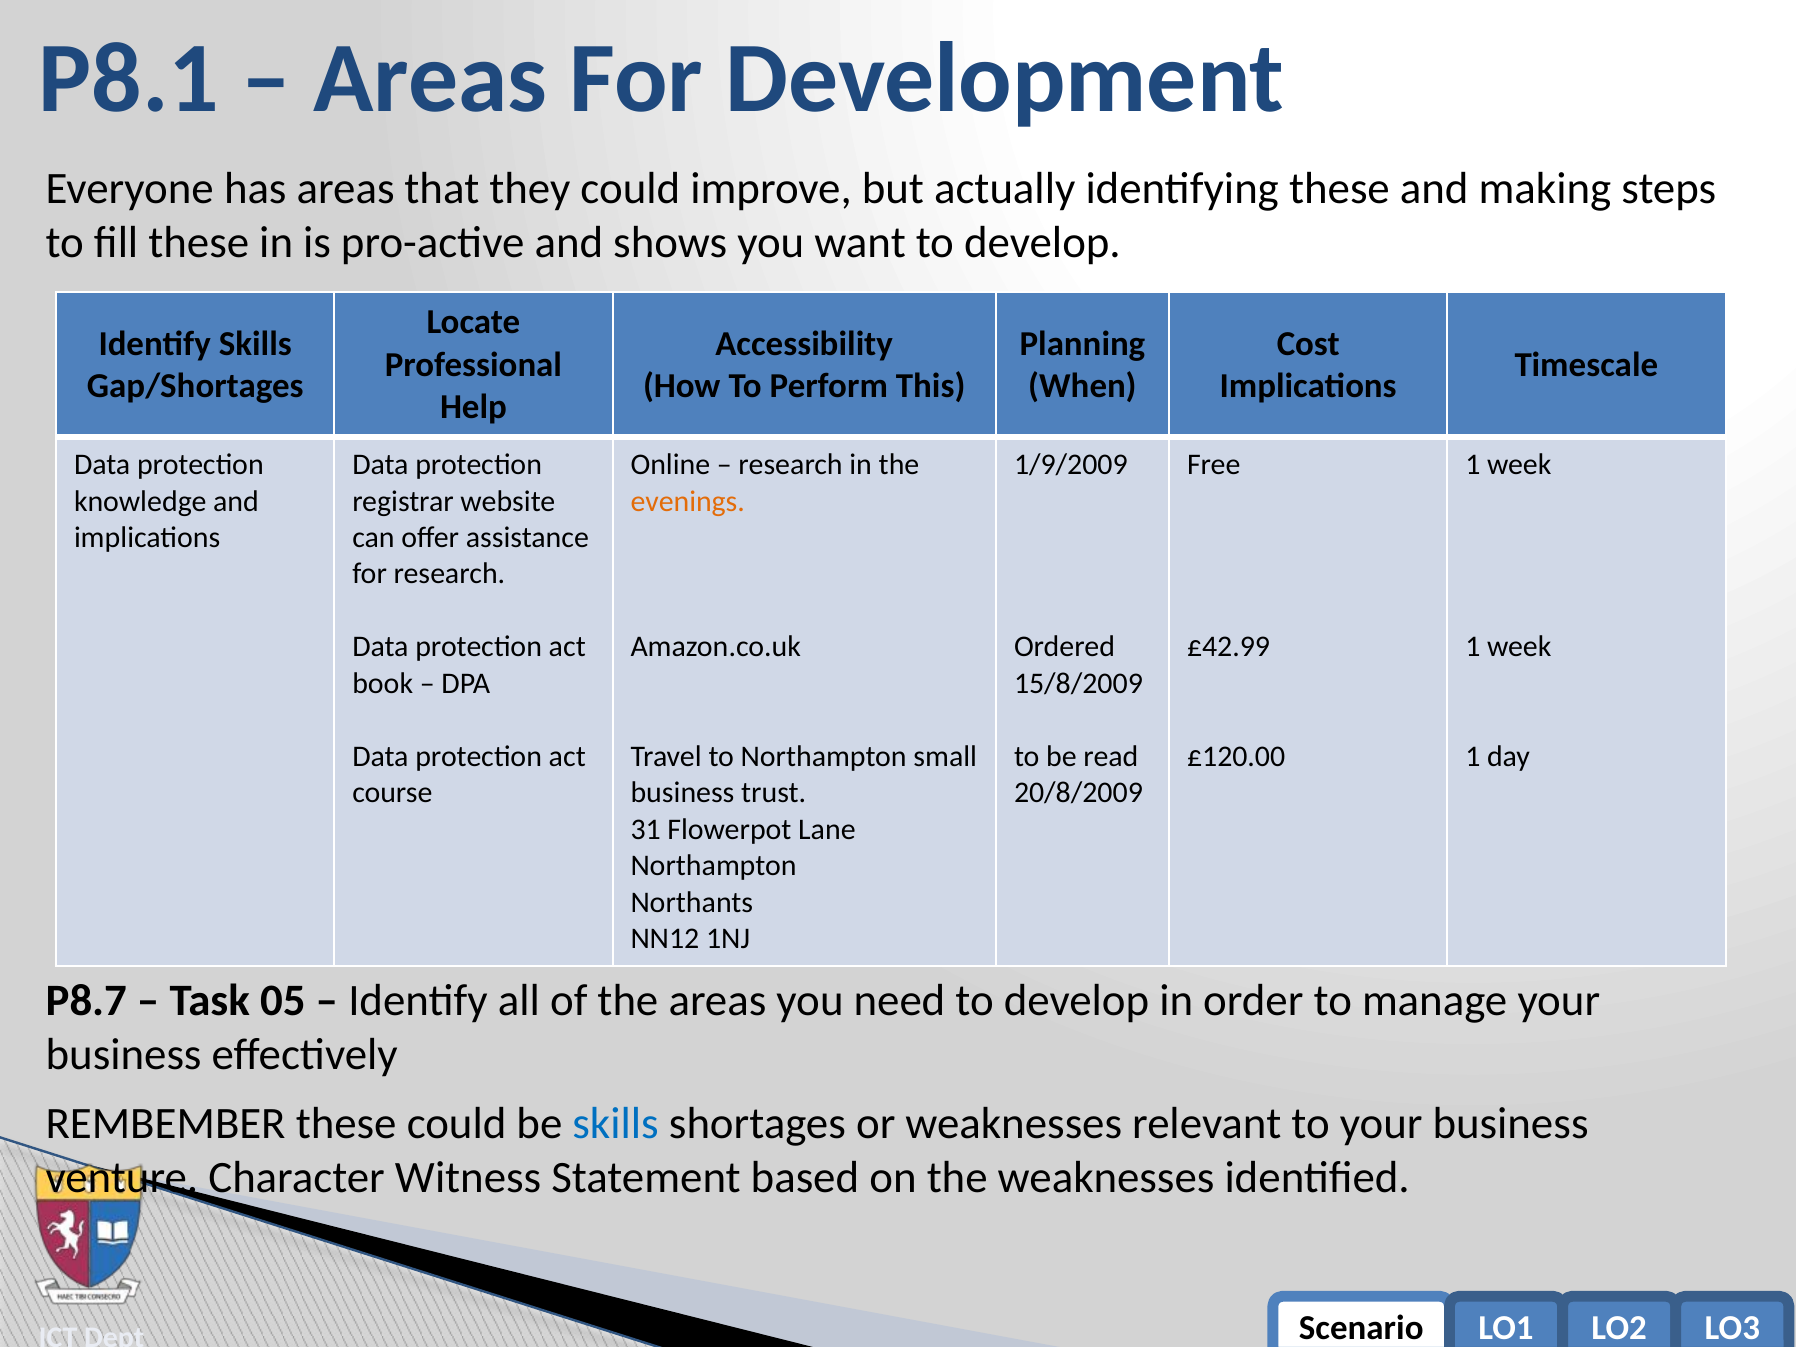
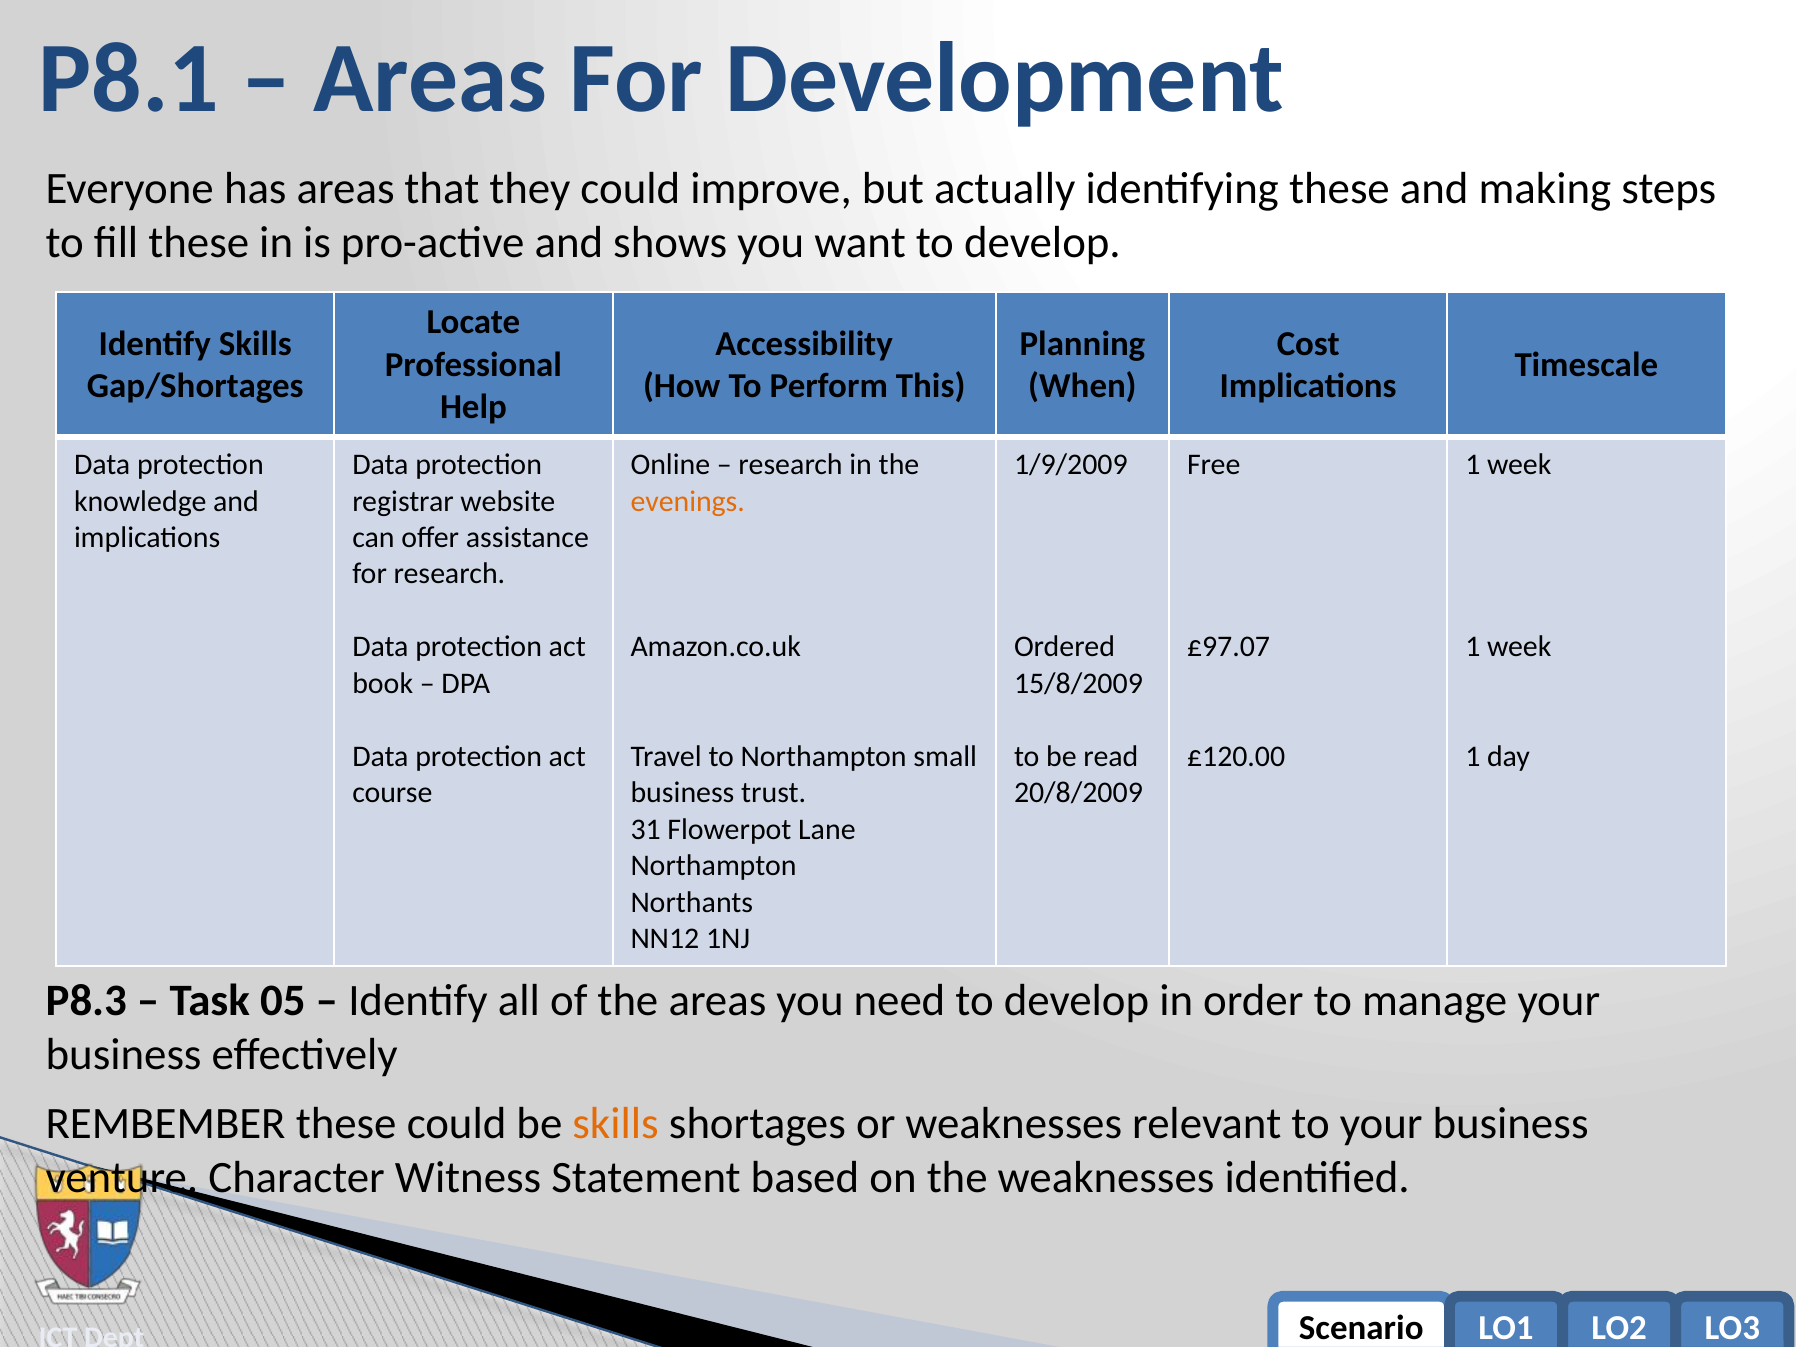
£42.99: £42.99 -> £97.07 (1229, 647)
P8.7: P8.7 -> P8.3 (86, 1001)
skills colour: blue -> orange (616, 1123)
